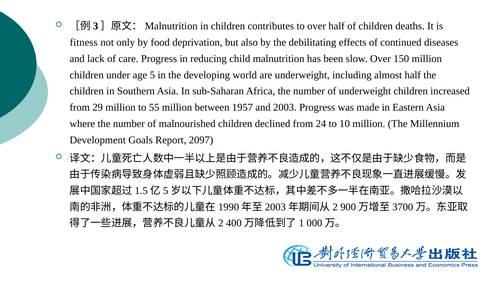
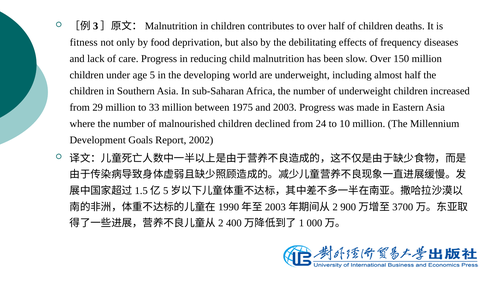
continued: continued -> frequency (401, 43)
55: 55 -> 33 (154, 108)
1957: 1957 -> 1975 (242, 108)
2097: 2097 -> 2002 (201, 140)
